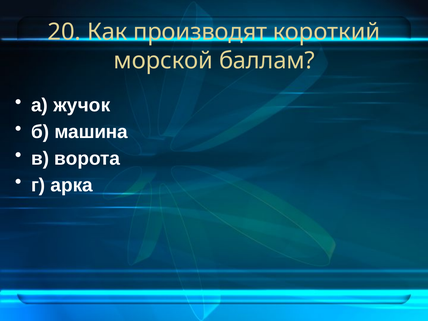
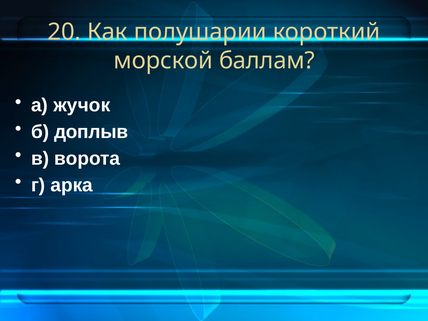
производят: производят -> полушарии (200, 32)
машина: машина -> доплыв (91, 132)
